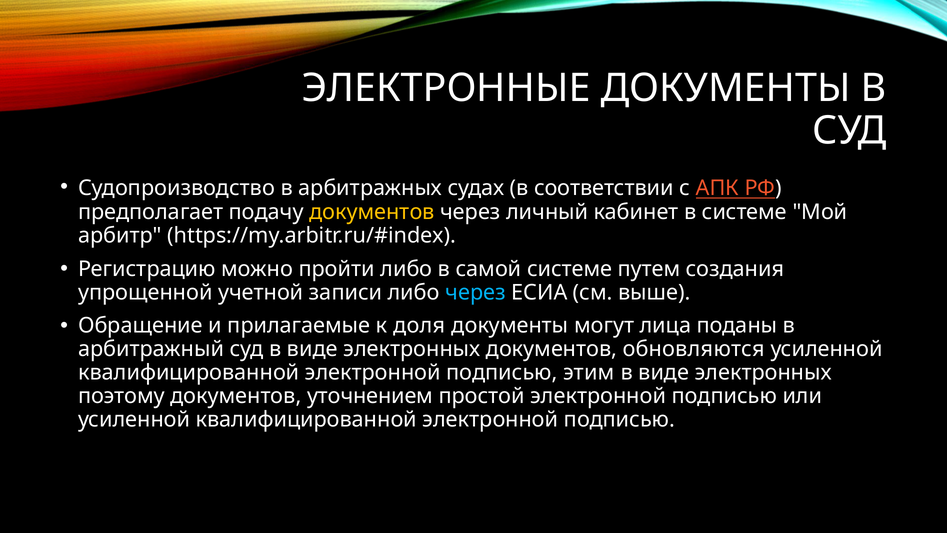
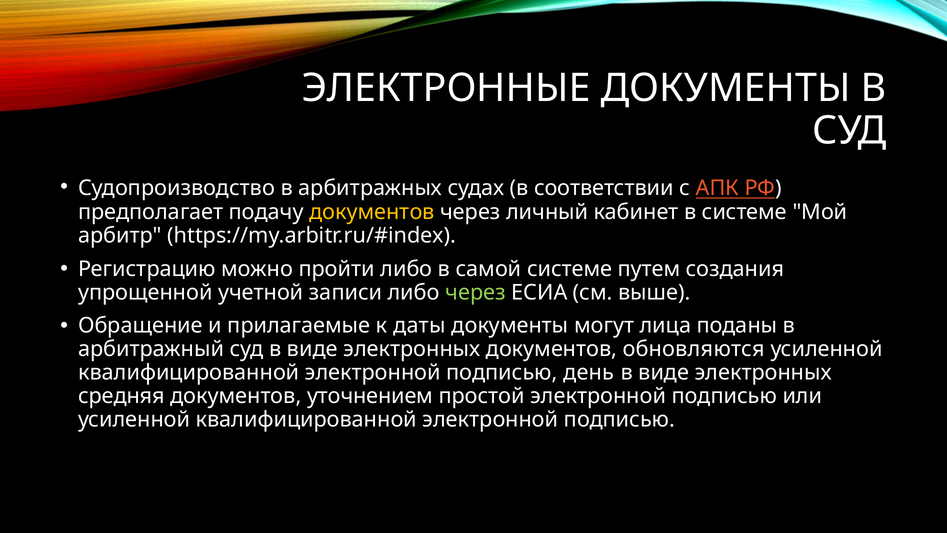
через colour: light blue -> light green (476, 292)
доля: доля -> даты (419, 326)
этим: этим -> день (589, 372)
поэтому: поэтому -> средняя (121, 396)
